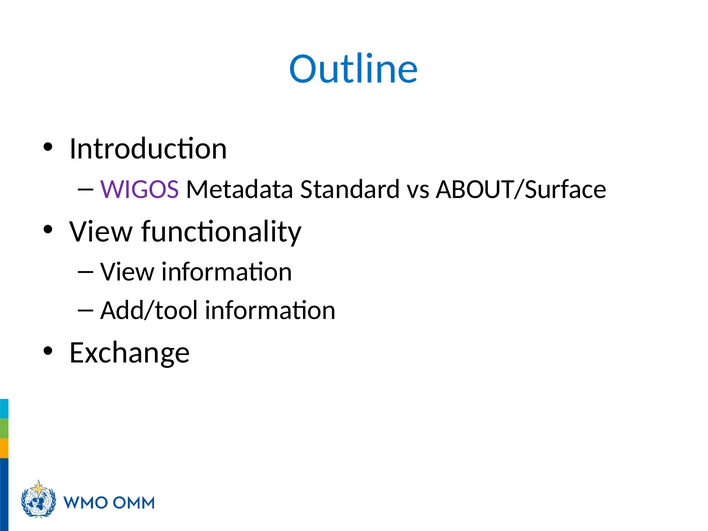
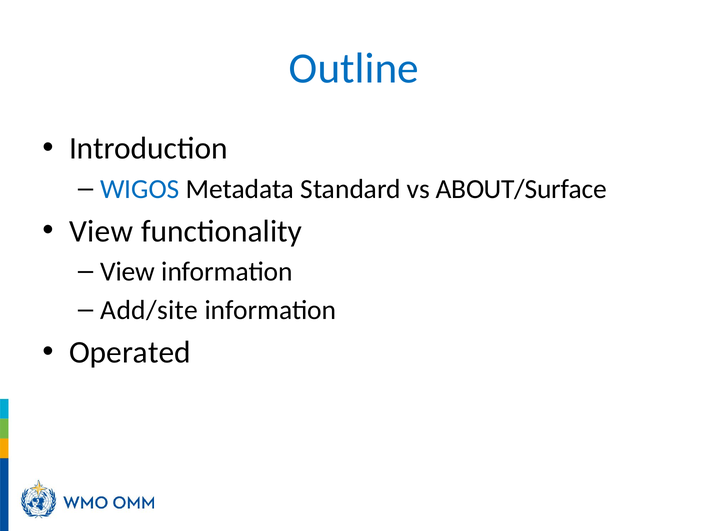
WIGOS colour: purple -> blue (140, 189)
Add/tool: Add/tool -> Add/site (149, 310)
Exchange: Exchange -> Operated (130, 352)
